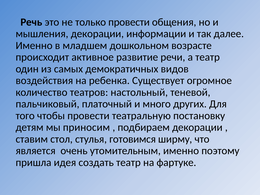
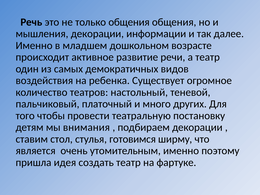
только провести: провести -> общения (129, 22)
приносим: приносим -> внимания (86, 127)
